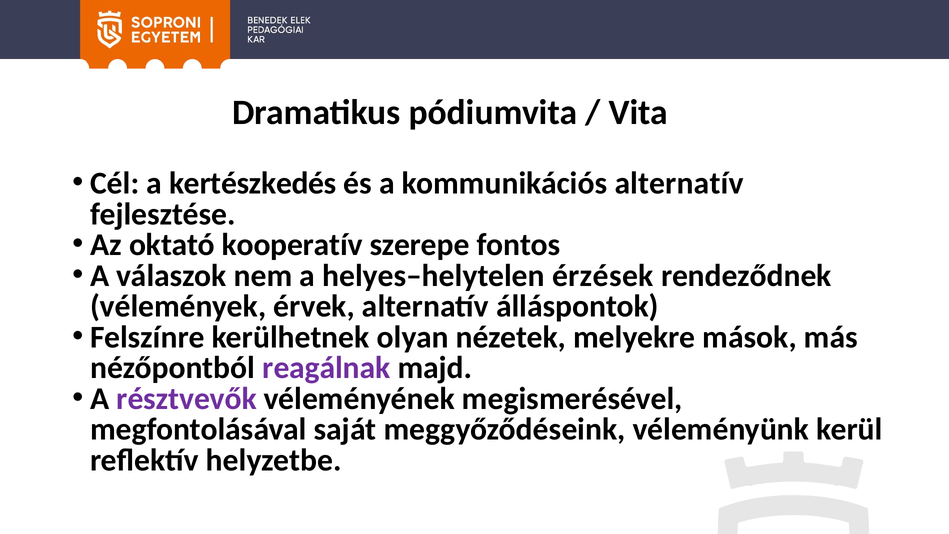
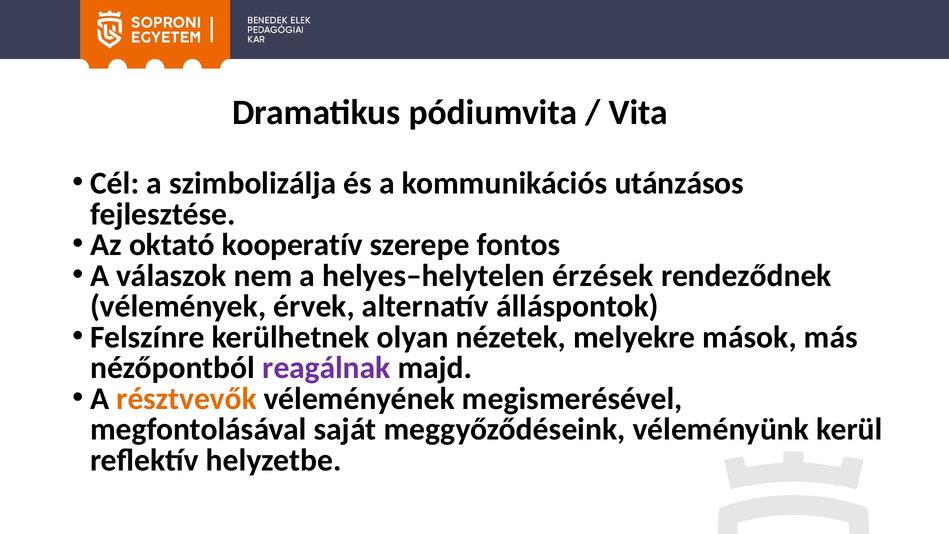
kertészkedés: kertészkedés -> szimbolizálja (253, 183)
kommunikációs alternatív: alternatív -> utánzásos (679, 183)
résztvevők colour: purple -> orange (187, 399)
